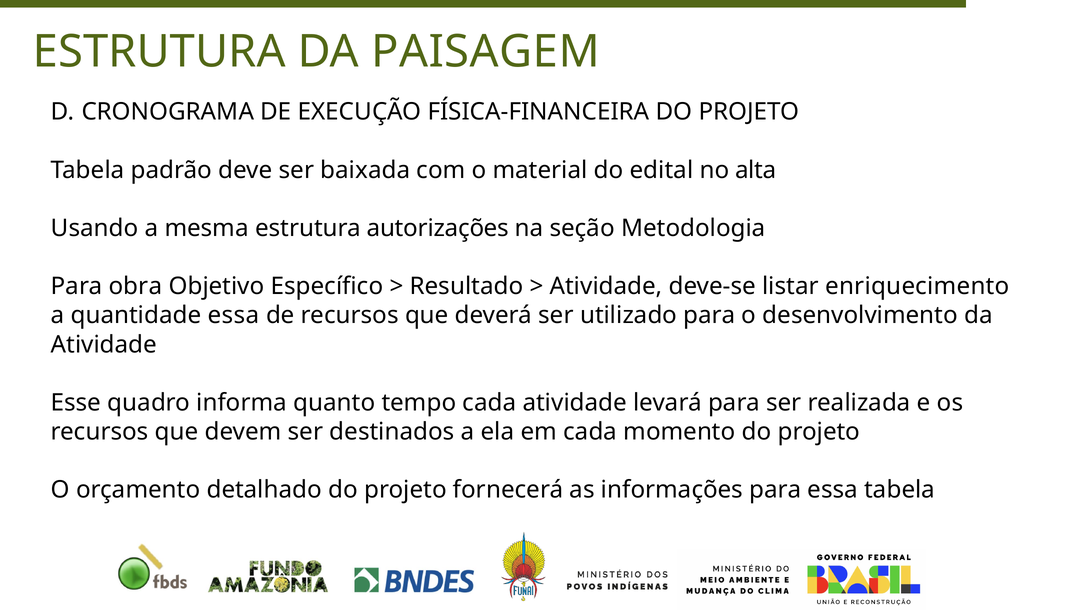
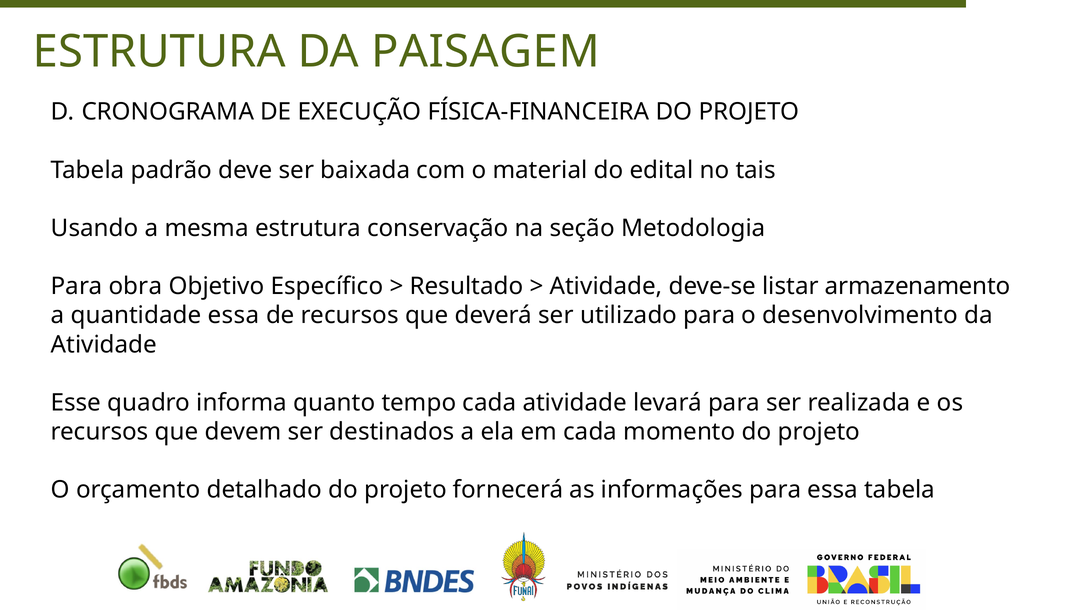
alta: alta -> tais (756, 170)
autorizações: autorizações -> conservação (438, 228)
enriquecimento: enriquecimento -> armazenamento (918, 287)
